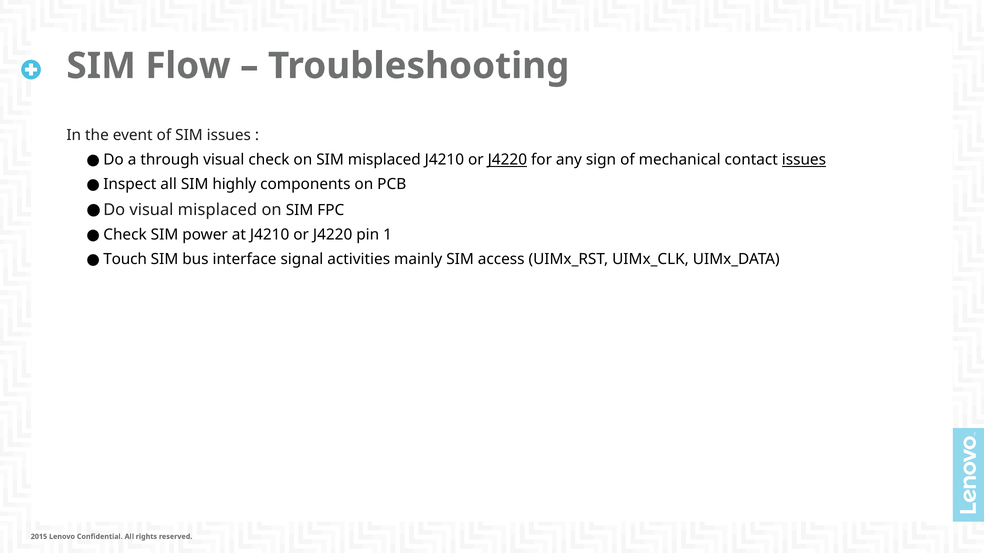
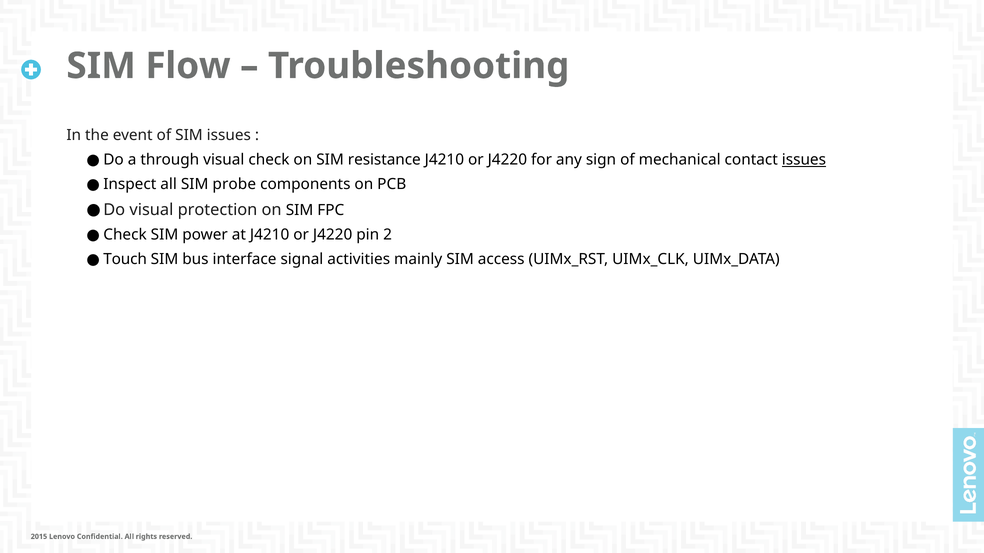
SIM misplaced: misplaced -> resistance (384, 160)
J4220 underline: present -> none (507, 160)
highly: highly -> probe (234, 185)
visual misplaced: misplaced -> protection (218, 210)
1: 1 -> 2 (388, 235)
